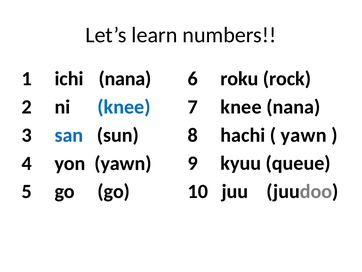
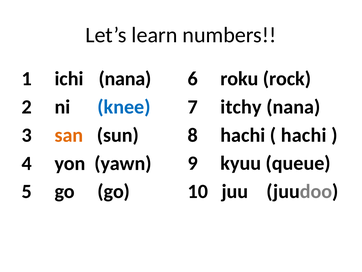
7 knee: knee -> itchy (241, 107)
yawn: yawn -> hachi (304, 135)
san colour: blue -> orange (69, 135)
